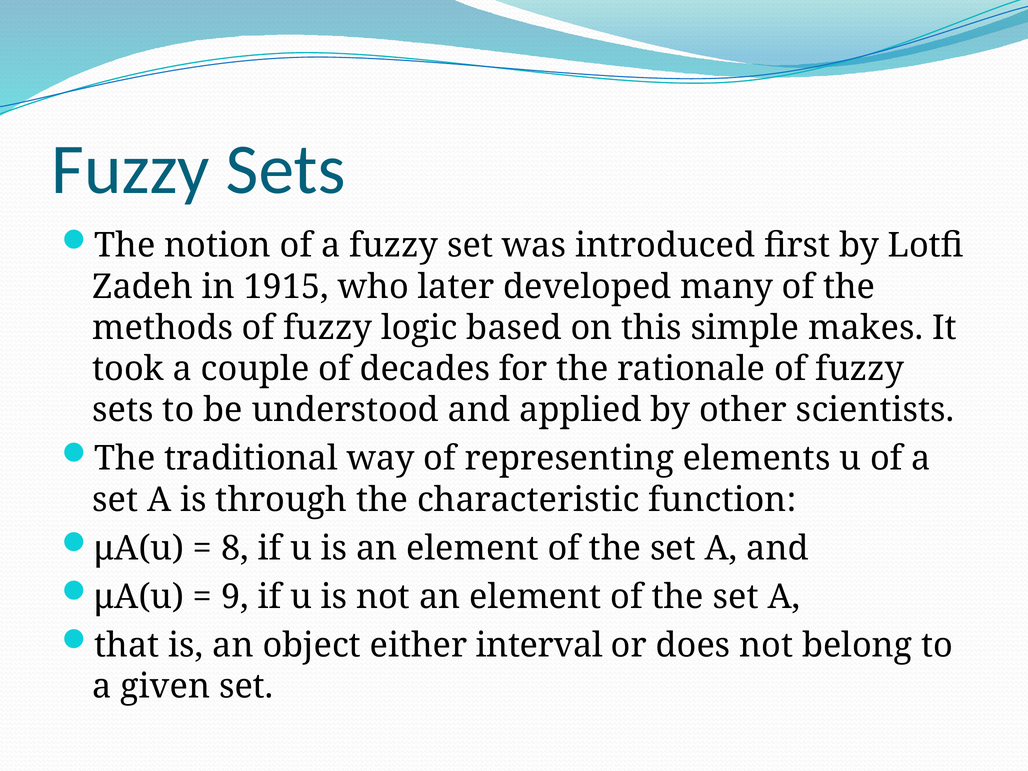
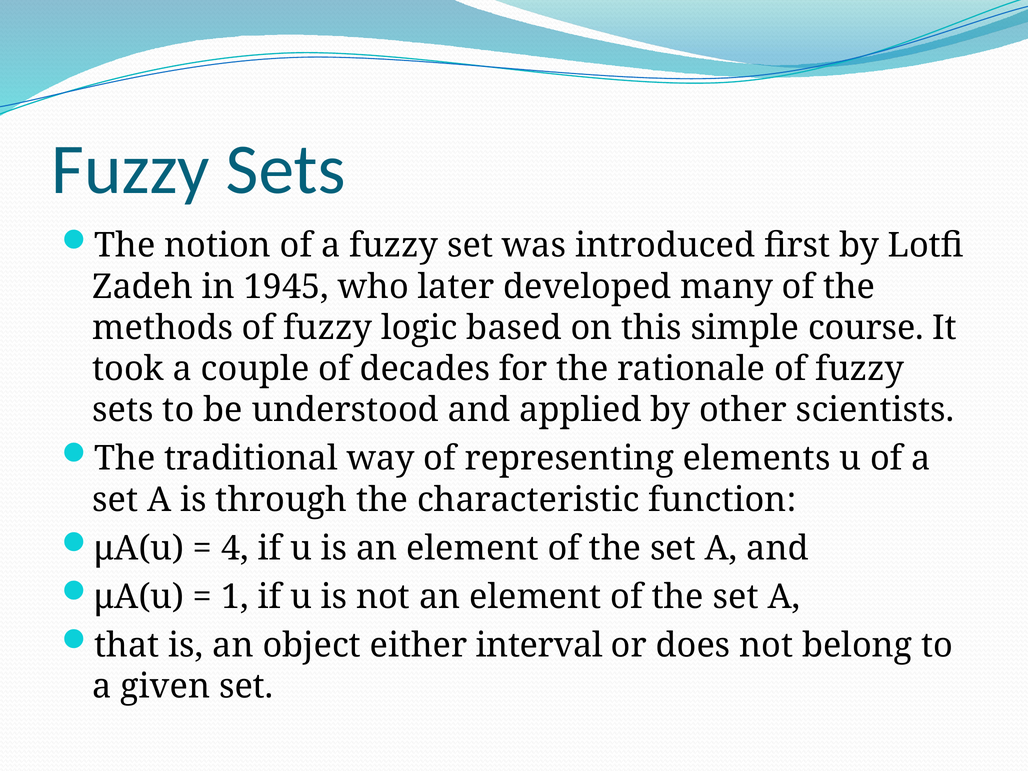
1915: 1915 -> 1945 (286, 287)
makes: makes -> course (866, 328)
8: 8 -> 4 (235, 548)
9: 9 -> 1 (235, 597)
